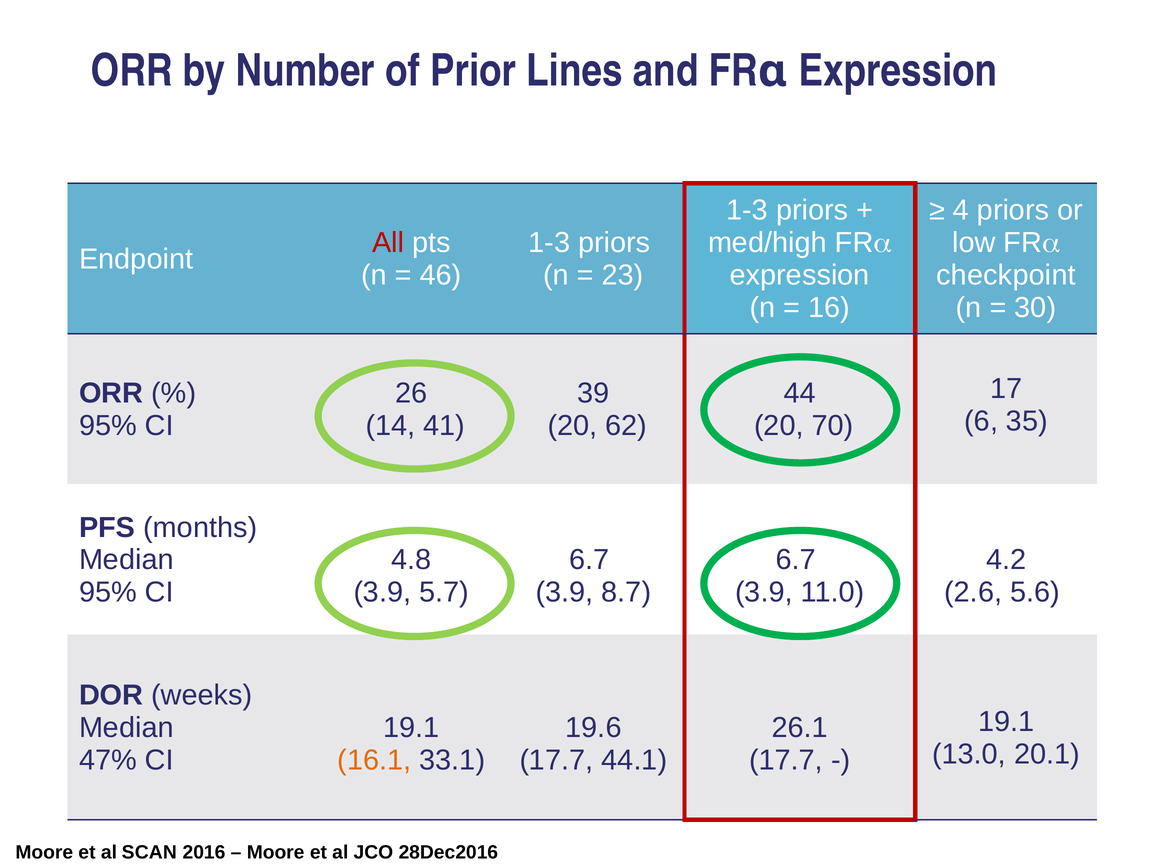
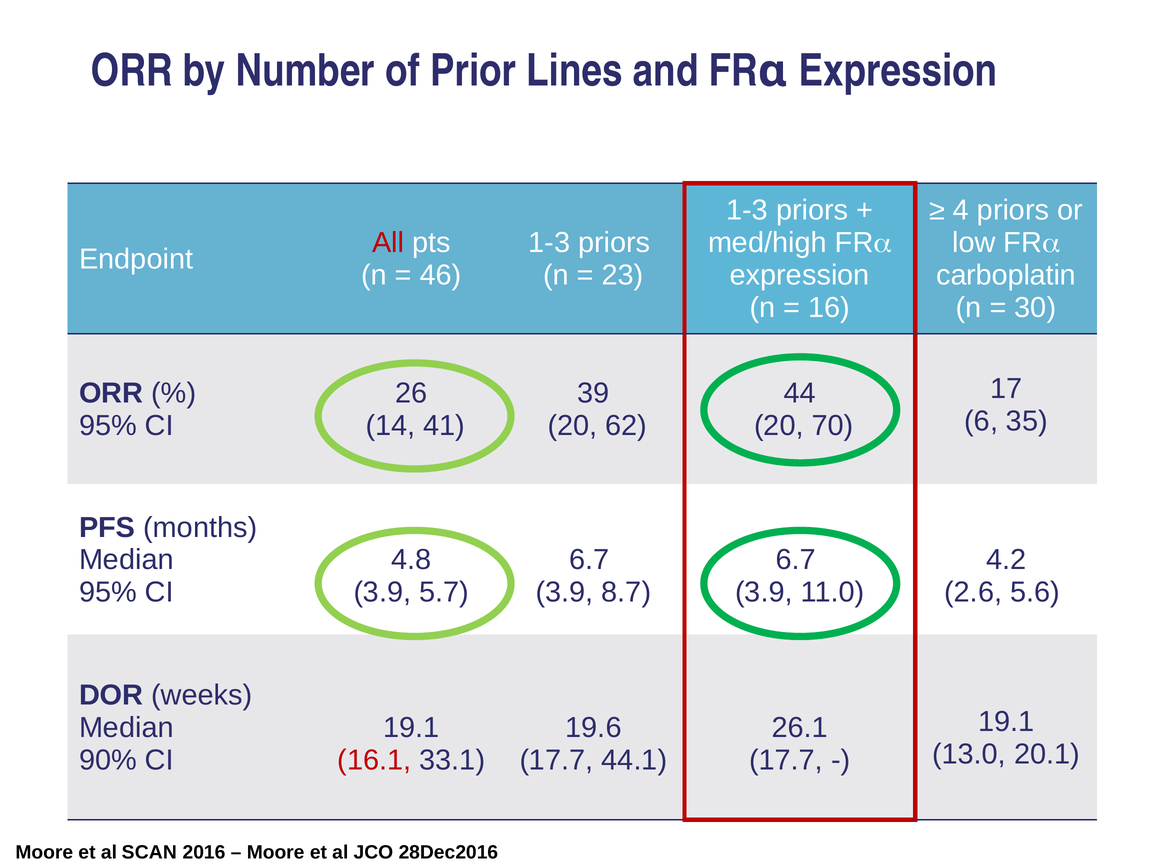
checkpoint: checkpoint -> carboplatin (1006, 275)
47%: 47% -> 90% (108, 760)
16.1 colour: orange -> red (374, 760)
